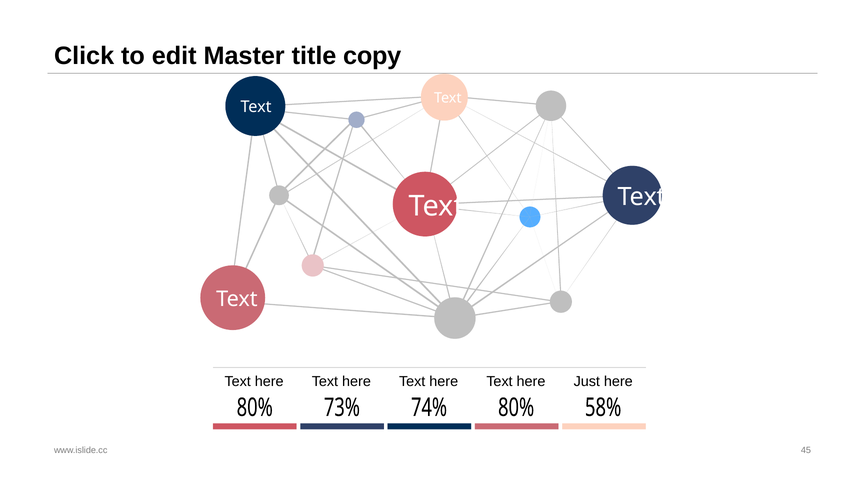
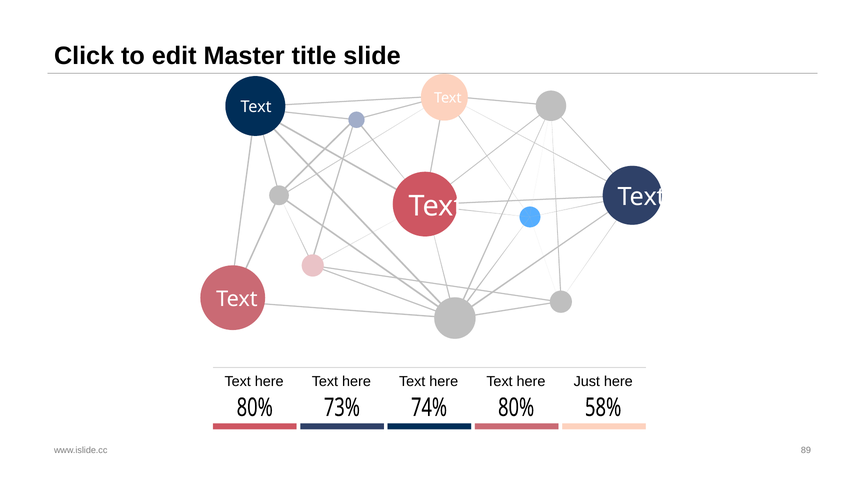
copy: copy -> slide (372, 56)
45: 45 -> 89 (806, 451)
